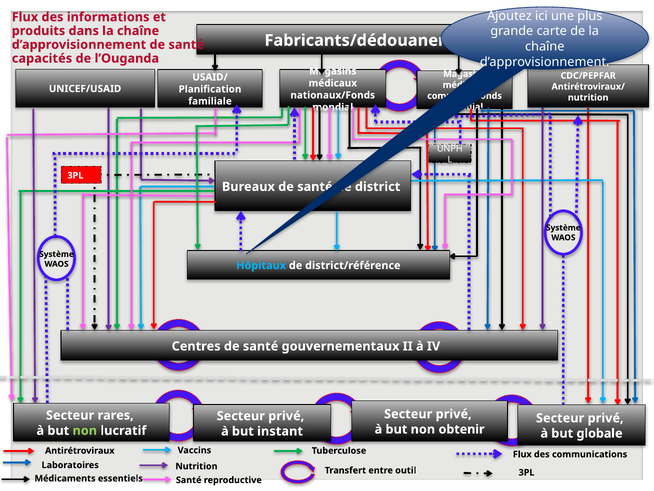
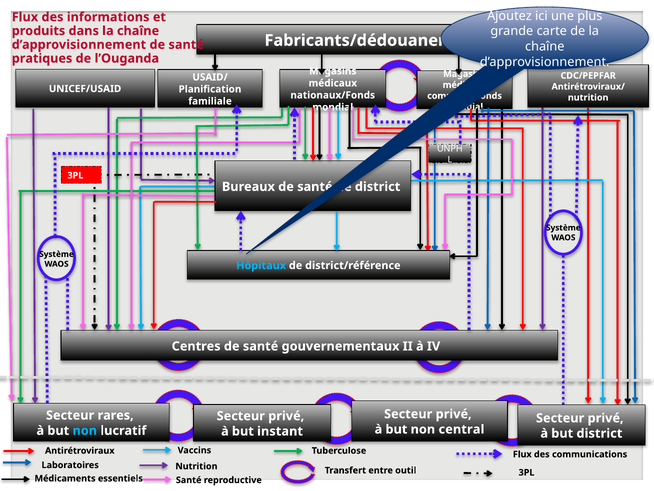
capacités: capacités -> pratiques (42, 58)
obtenir: obtenir -> central (461, 429)
non colour: light green -> light blue (85, 430)
but globale: globale -> district (599, 433)
